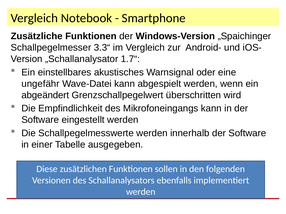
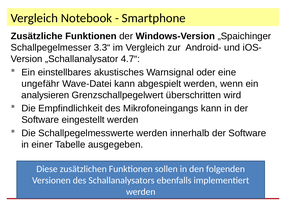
1.7“: 1.7“ -> 4.7“ (130, 59)
abgeändert: abgeändert -> analysieren (45, 95)
